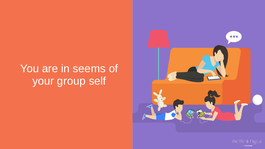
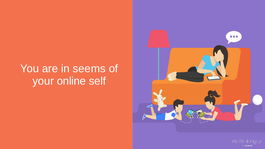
group: group -> online (71, 81)
